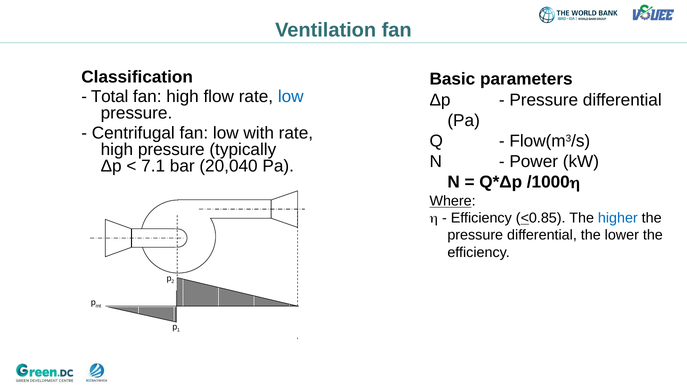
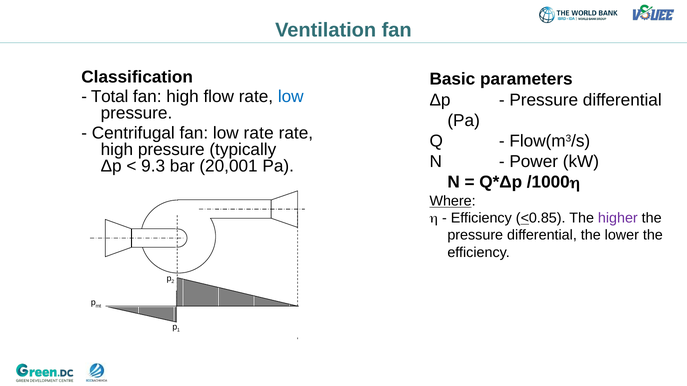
low with: with -> rate (259, 133)
7.1: 7.1 -> 9.3 (153, 166)
20,040: 20,040 -> 20,001 (229, 166)
higher colour: blue -> purple (618, 218)
